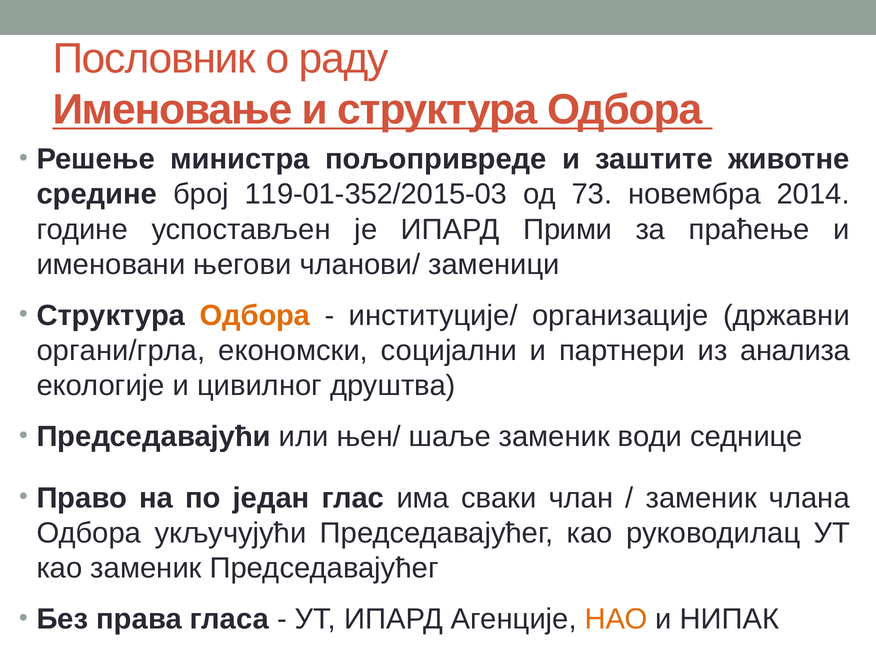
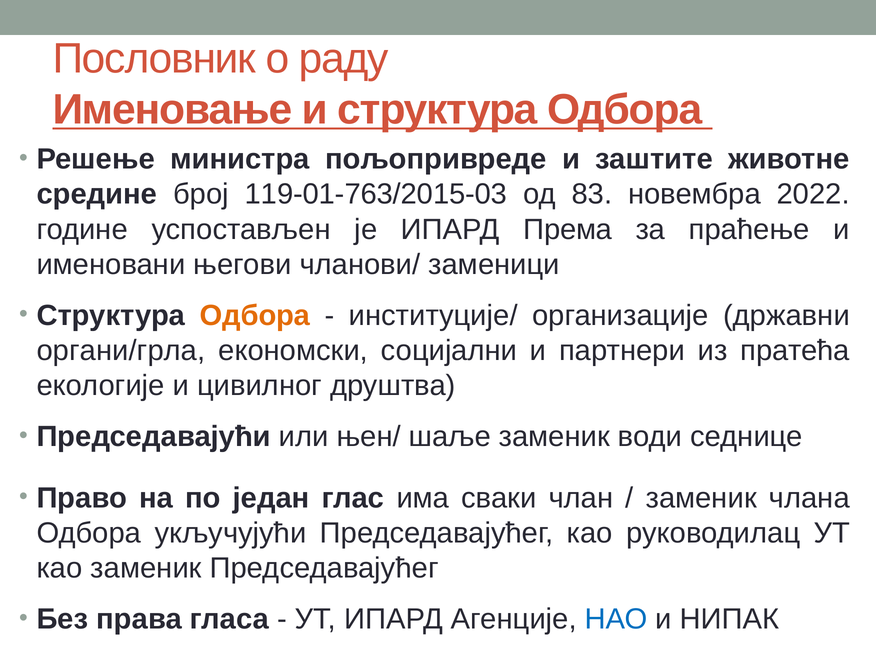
119-01-352/2015-03: 119-01-352/2015-03 -> 119-01-763/2015-03 (376, 194)
73: 73 -> 83 (592, 194)
2014: 2014 -> 2022 (813, 194)
Прими: Прими -> Према (568, 229)
анализа: анализа -> пратећа (795, 351)
НАО colour: orange -> blue (616, 619)
